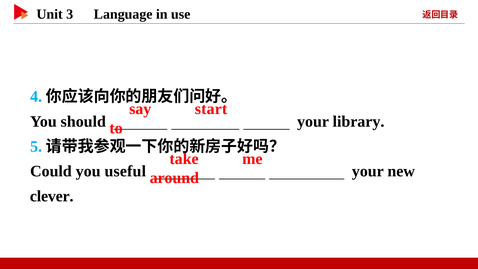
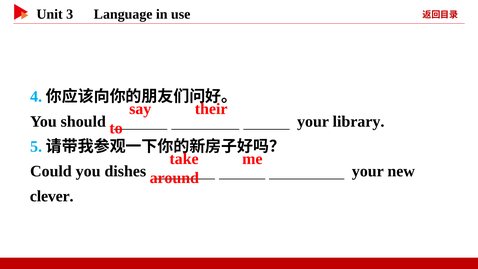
start: start -> their (211, 109)
useful: useful -> dishes (125, 171)
